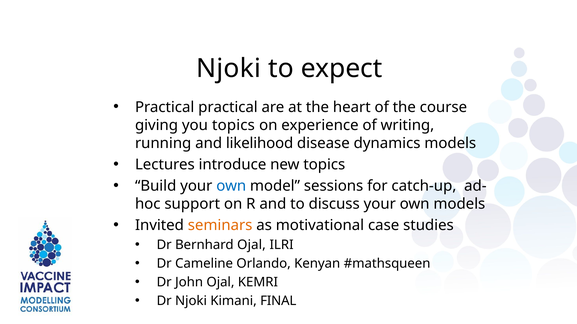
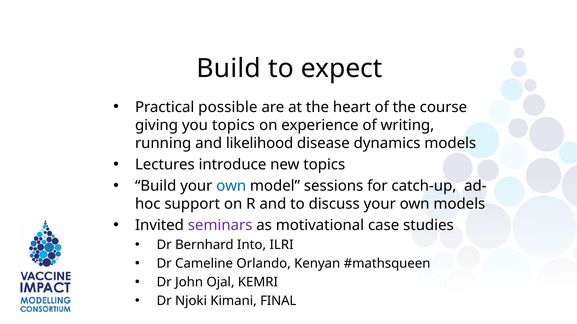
Njoki: Njoki -> Build (229, 69)
Practical practical: practical -> possible (228, 107)
seminars colour: orange -> purple (220, 226)
Bernhard Ojal: Ojal -> Into (252, 245)
